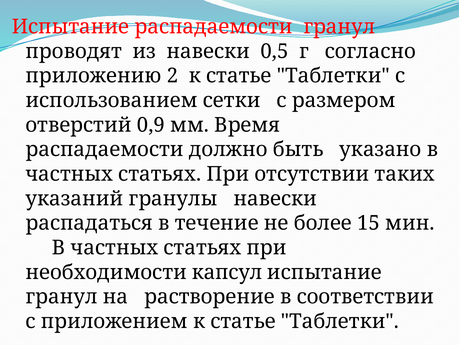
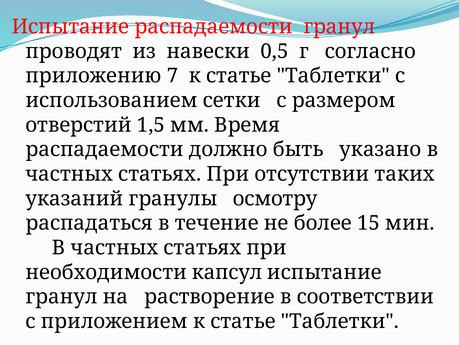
2: 2 -> 7 (173, 76)
0,9: 0,9 -> 1,5 (151, 125)
гранулы навески: навески -> осмотру (275, 198)
